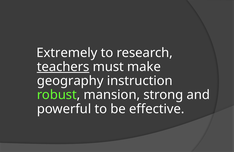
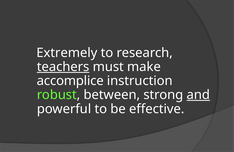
geography: geography -> accomplice (70, 81)
mansion: mansion -> between (112, 95)
and underline: none -> present (198, 95)
